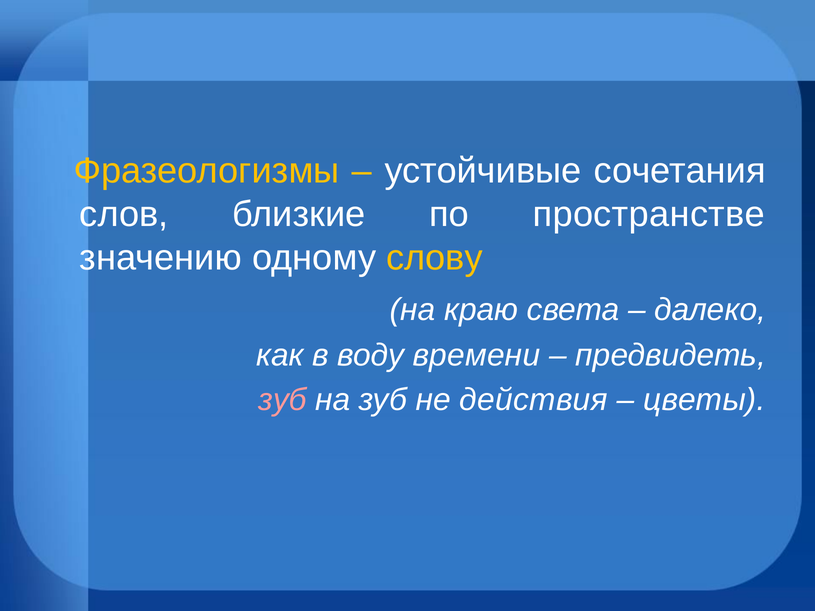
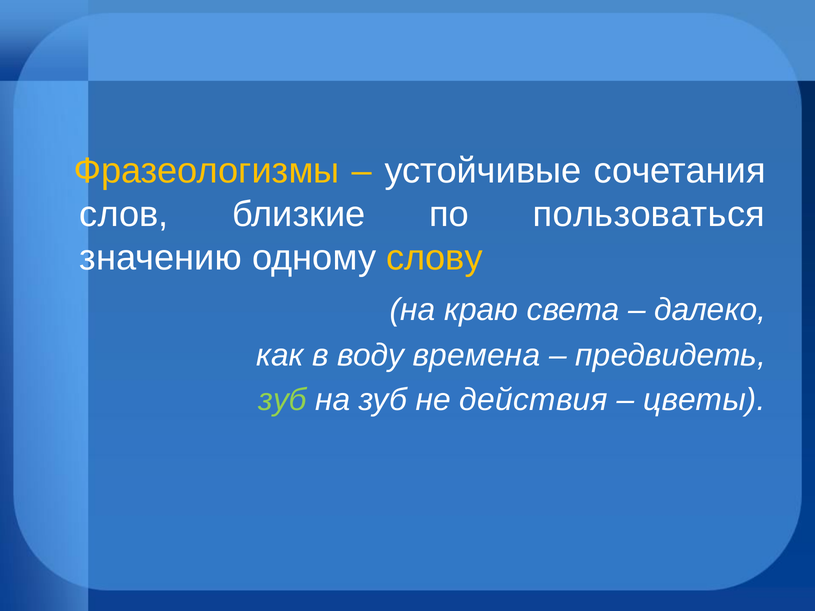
пространстве: пространстве -> пользоваться (649, 214)
времени: времени -> времена (476, 355)
зуб colour: pink -> light green (283, 400)
